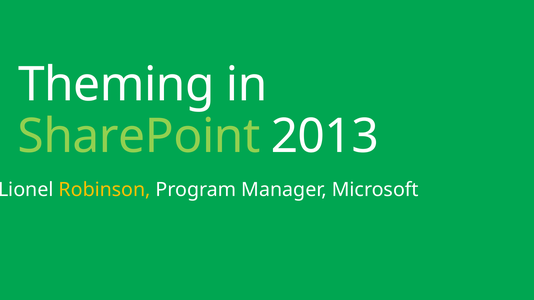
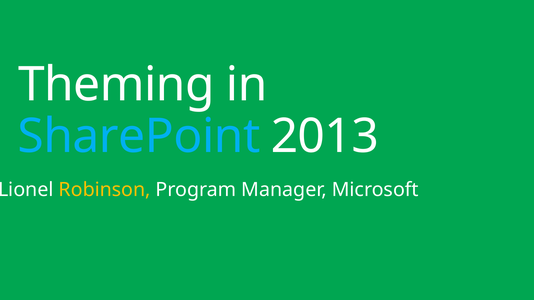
SharePoint colour: light green -> light blue (139, 137)
